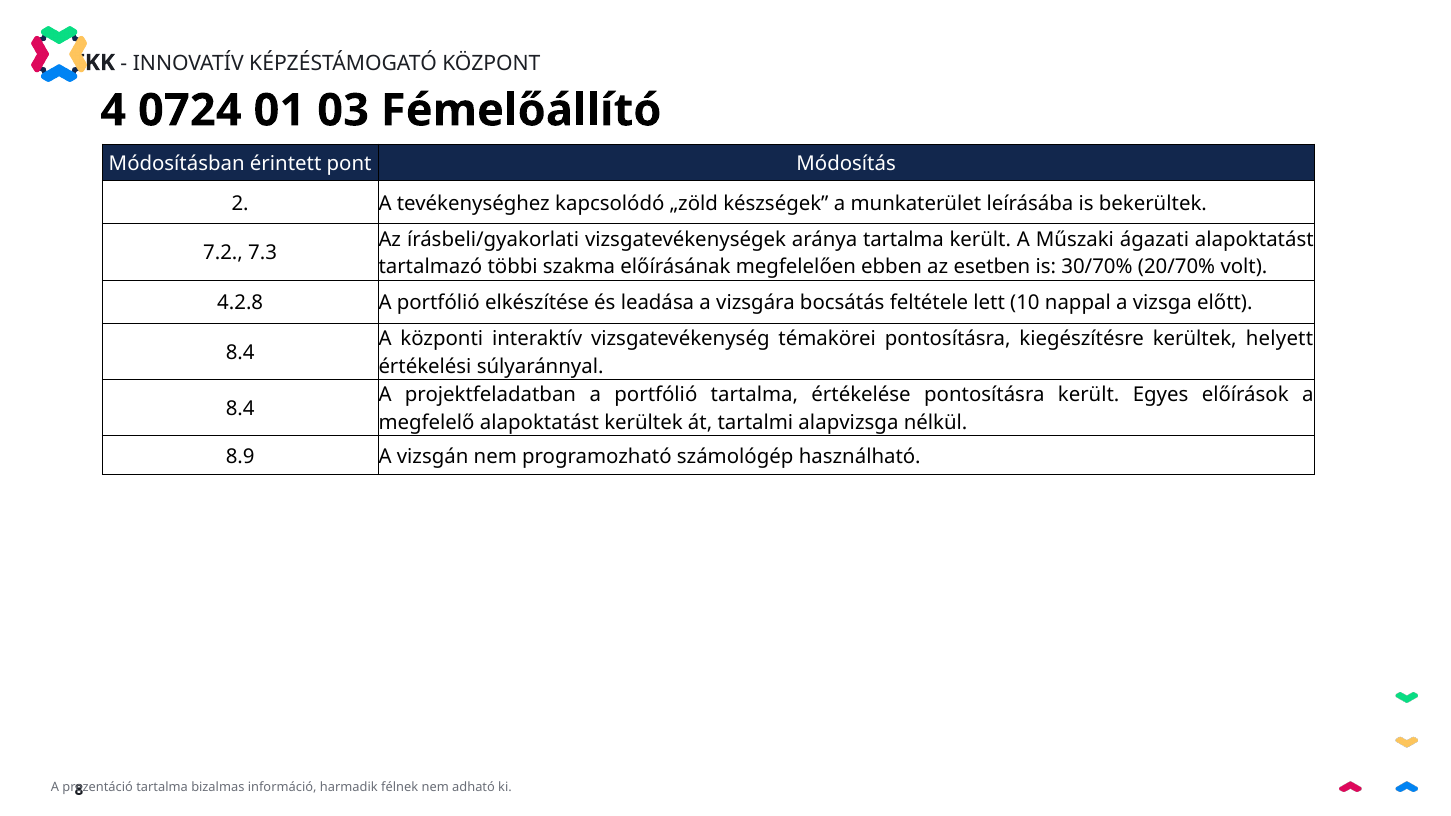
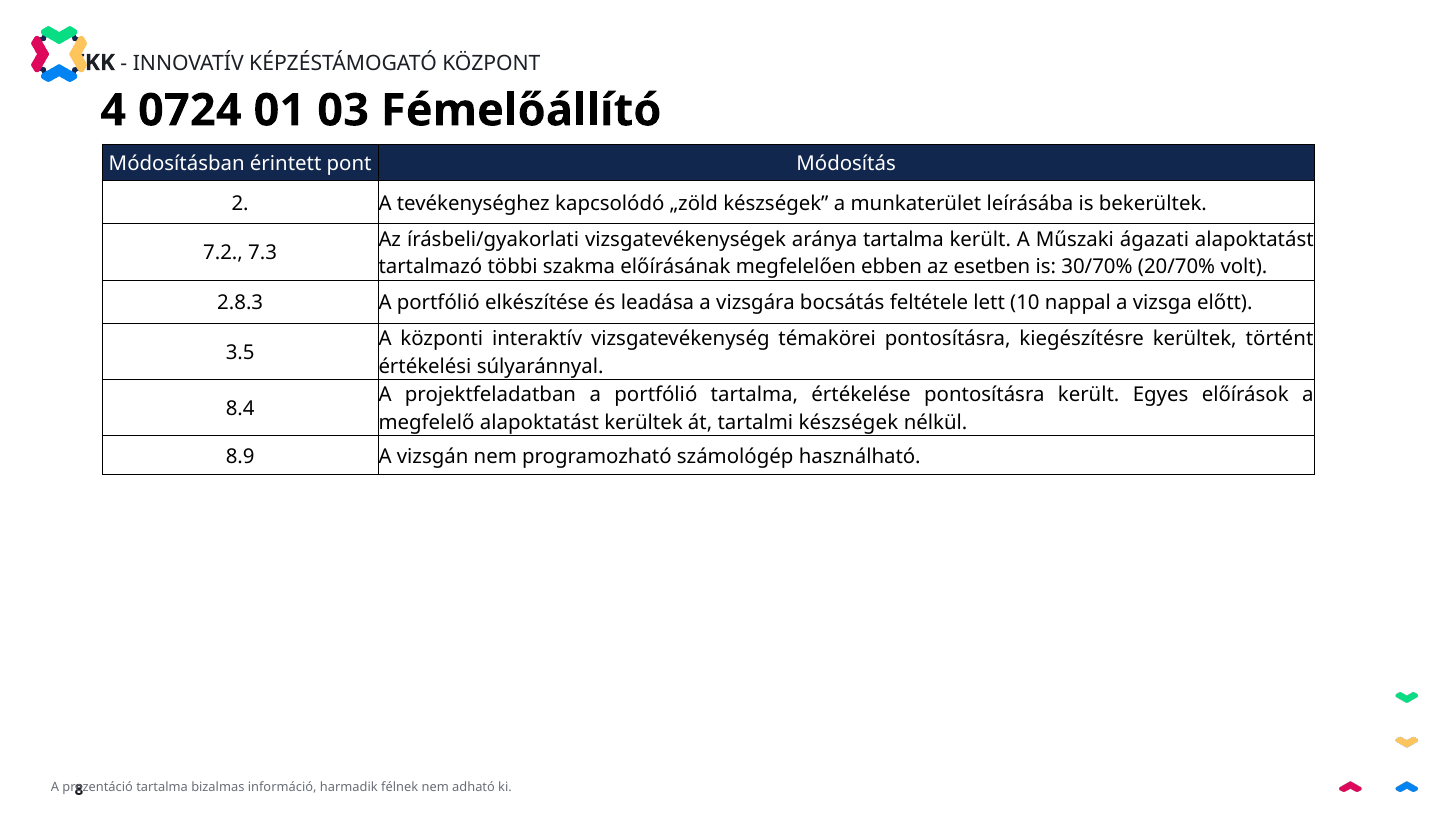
4.2.8: 4.2.8 -> 2.8.3 (240, 303)
helyett: helyett -> történt (1280, 339)
8.4: 8.4 -> 3.5 (240, 353)
tartalmi alapvizsga: alapvizsga -> készségek (848, 423)
